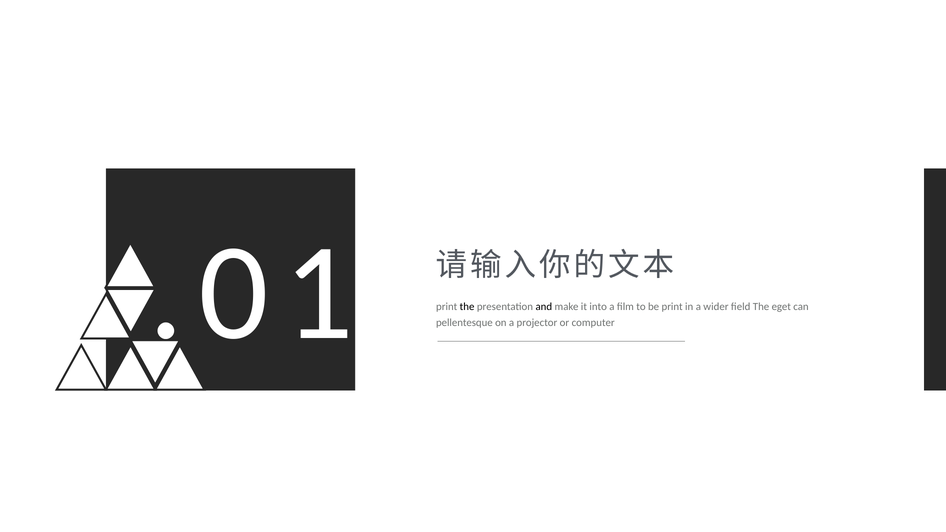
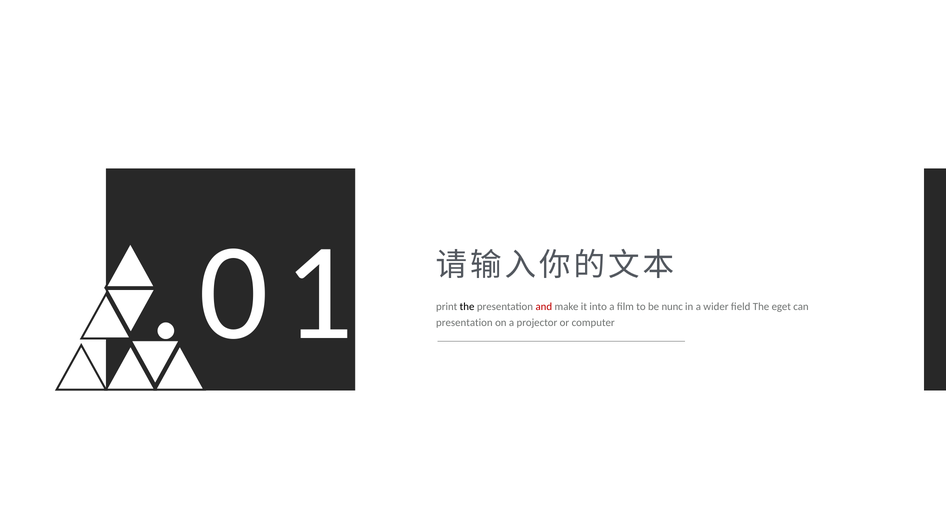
and colour: black -> red (544, 307)
be print: print -> nunc (672, 307)
pellentesque: pellentesque -> presentation (464, 323)
